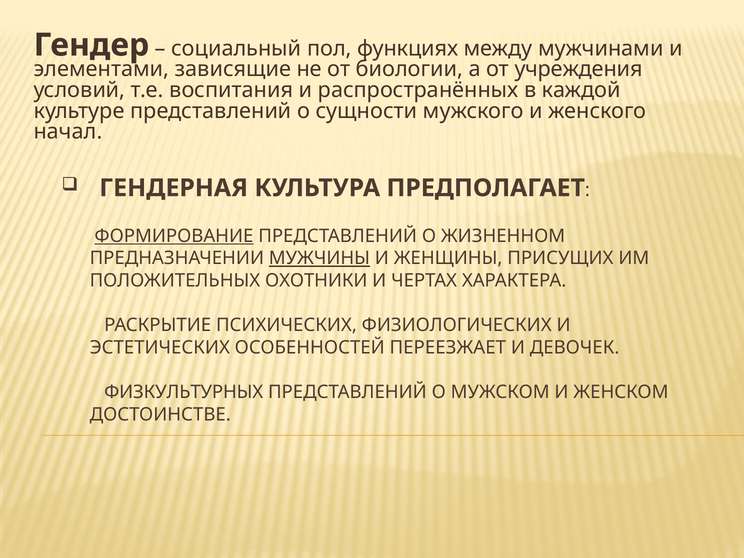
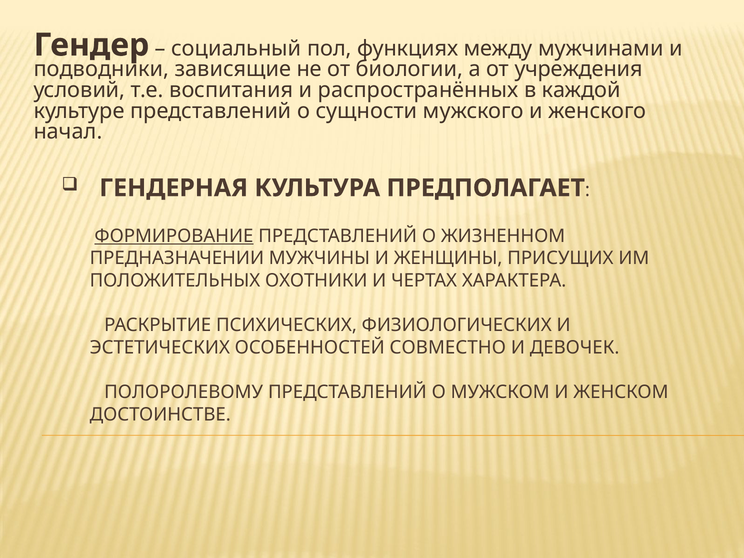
элементами: элементами -> подводники (101, 69)
МУЖЧИНЫ underline: present -> none (319, 258)
ПЕРЕЕЗЖАЕТ: ПЕРЕЕЗЖАЕТ -> СОВМЕСТНО (448, 347)
ФИЗКУЛЬТУРНЫХ: ФИЗКУЛЬТУРНЫХ -> ПОЛОРОЛЕВОМУ (184, 392)
